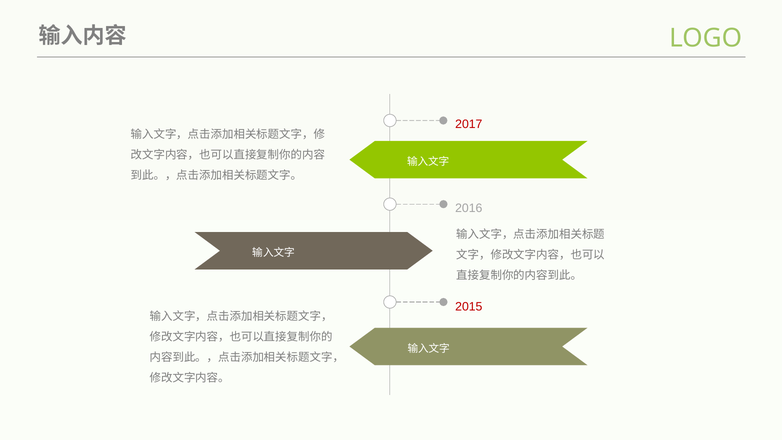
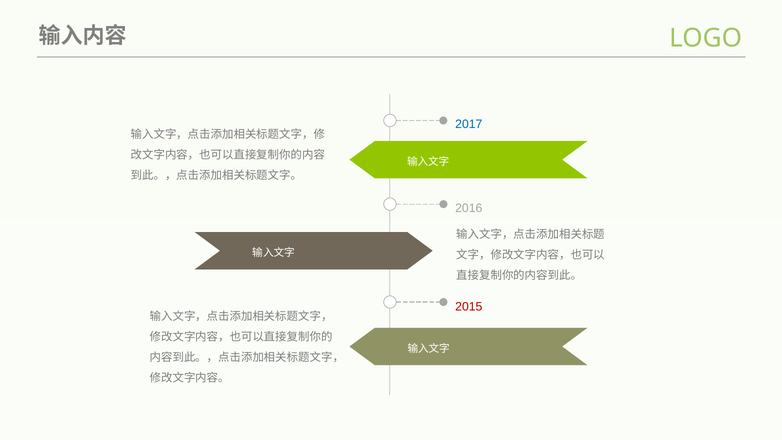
2017 colour: red -> blue (469, 124)
